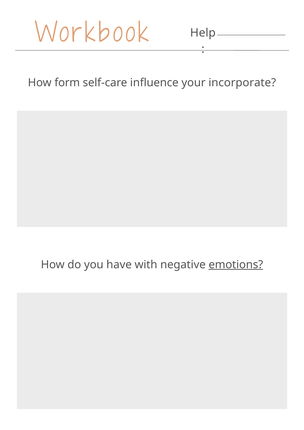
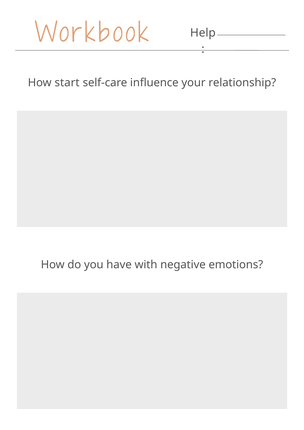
form: form -> start (67, 83)
incorporate: incorporate -> relationship (242, 83)
emotions underline: present -> none (236, 265)
